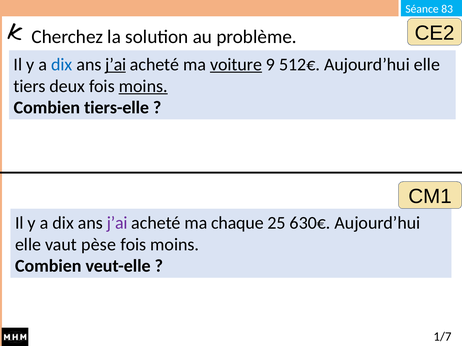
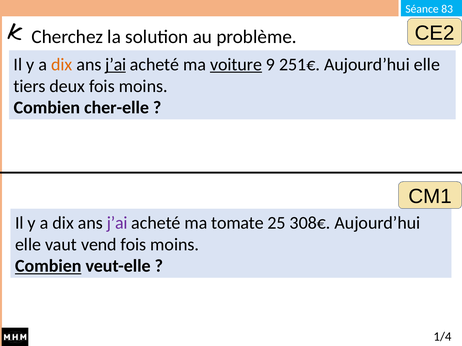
dix colour: blue -> orange (62, 65)
512€: 512€ -> 251€ (300, 65)
moins underline: present -> none (143, 86)
tiers-elle: tiers-elle -> cher-elle (117, 108)
chaque: chaque -> tomate (237, 223)
630€: 630€ -> 308€ (310, 223)
pèse: pèse -> vend (99, 245)
Combien underline: none -> present (48, 266)
1/7: 1/7 -> 1/4 (442, 337)
